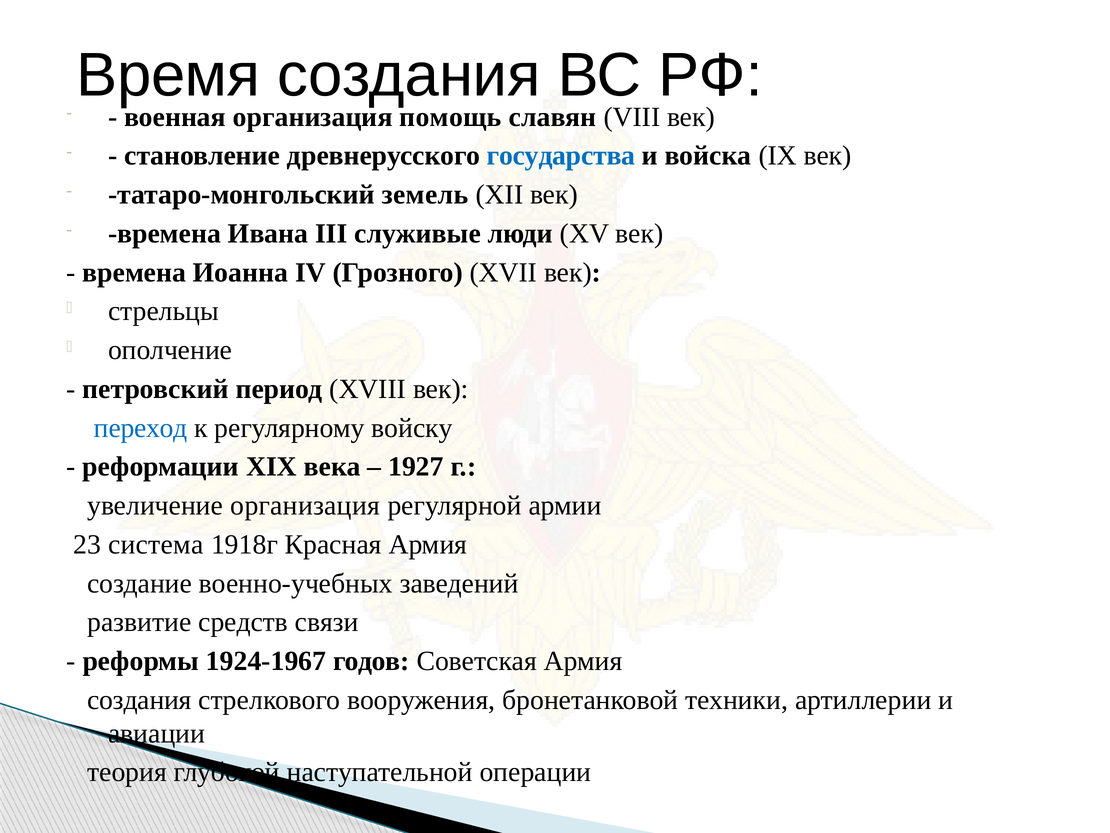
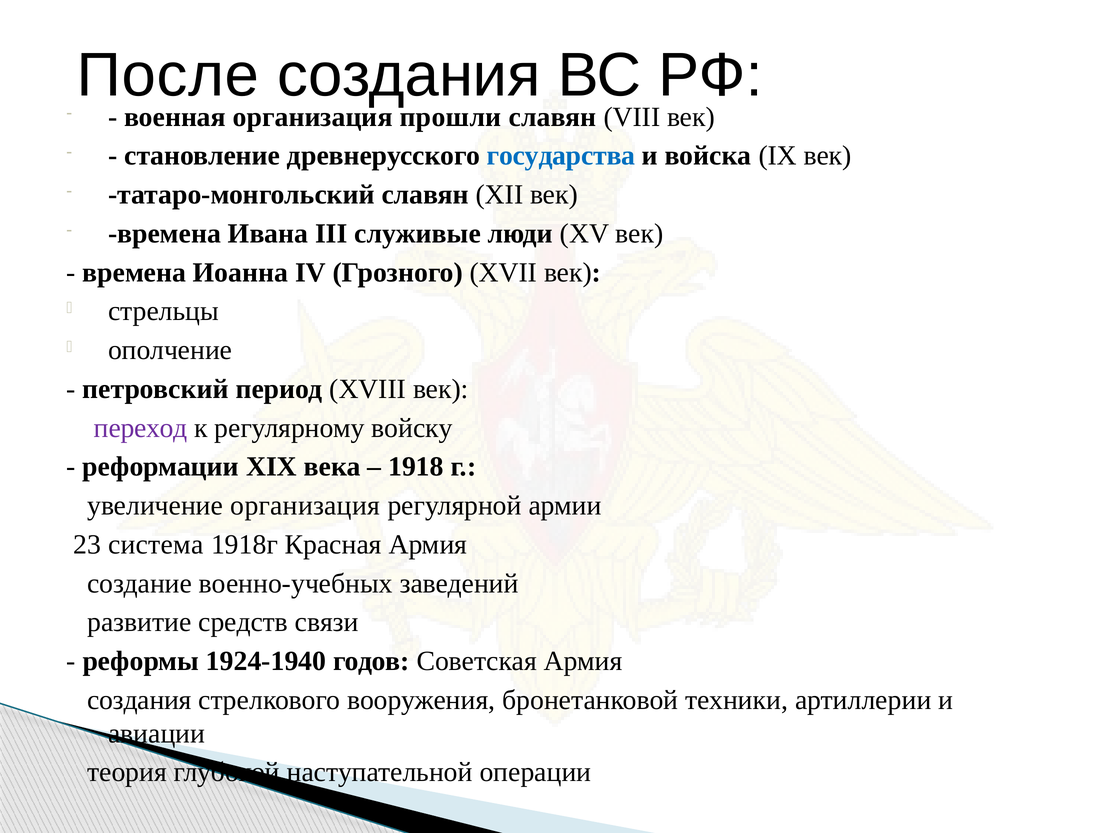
Время: Время -> После (168, 75)
помощь: помощь -> прошли (451, 117)
татаро-монгольский земель: земель -> славян (425, 195)
переход colour: blue -> purple (141, 428)
1927: 1927 -> 1918 (416, 467)
1924-1967: 1924-1967 -> 1924-1940 (266, 661)
